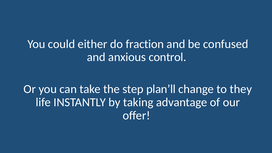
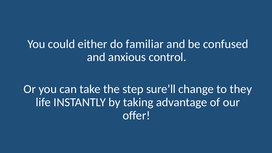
fraction: fraction -> familiar (145, 44)
plan’ll: plan’ll -> sure’ll (161, 89)
